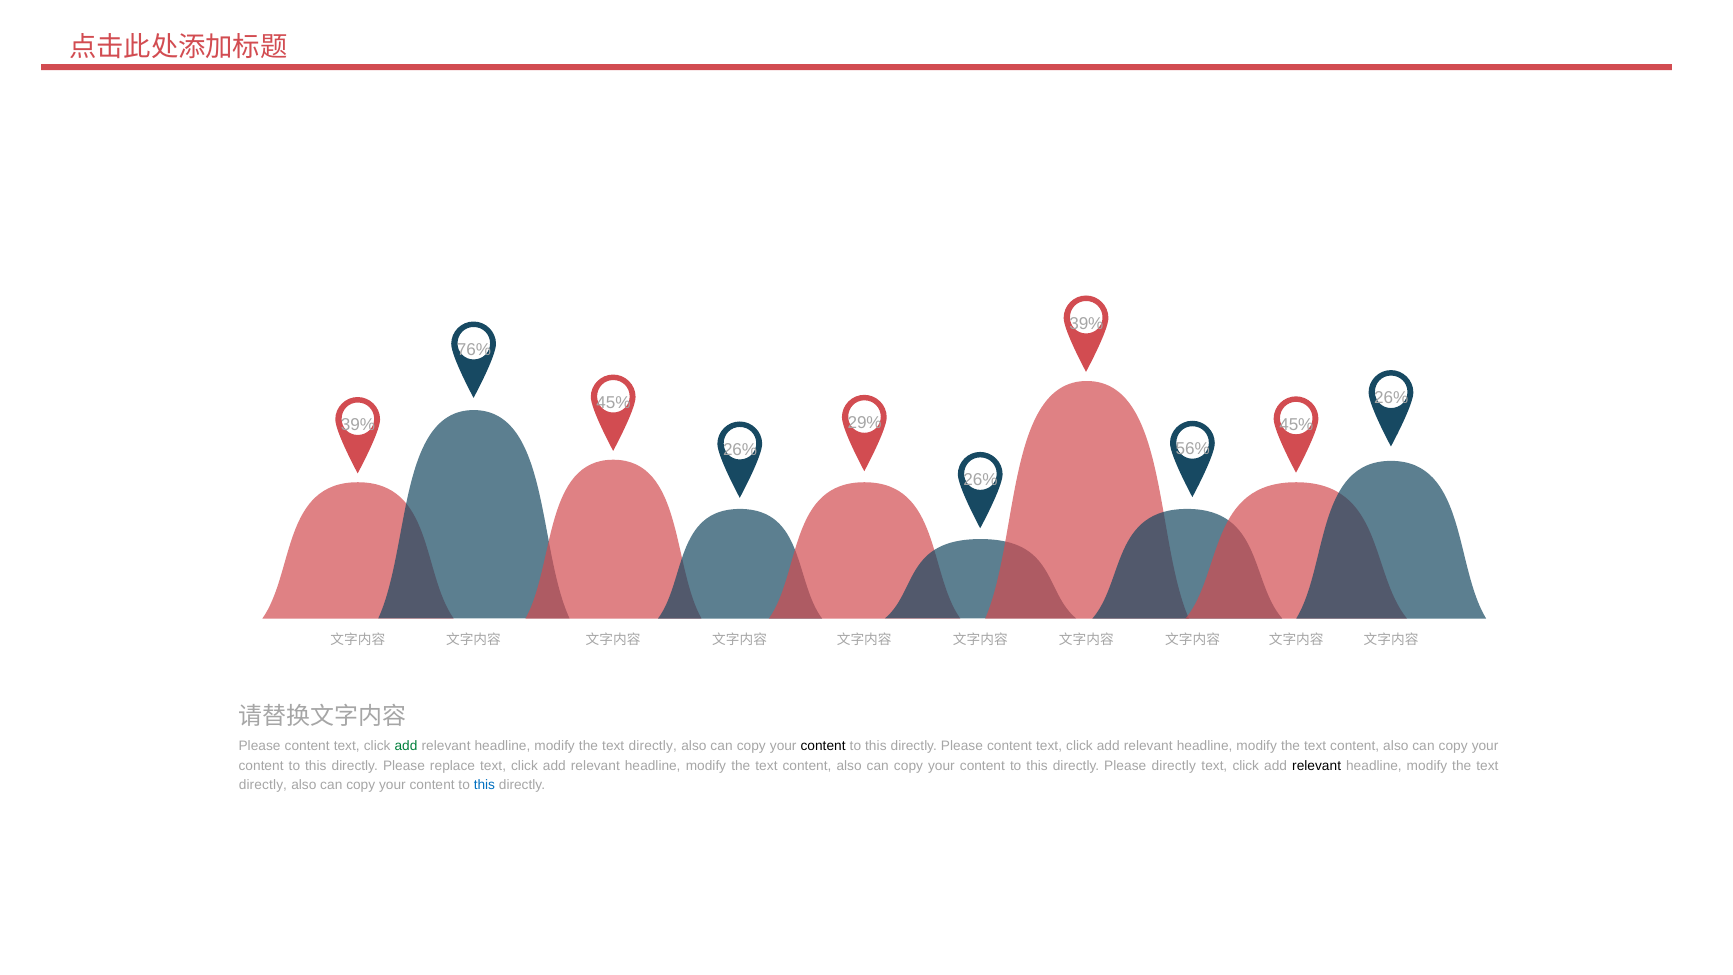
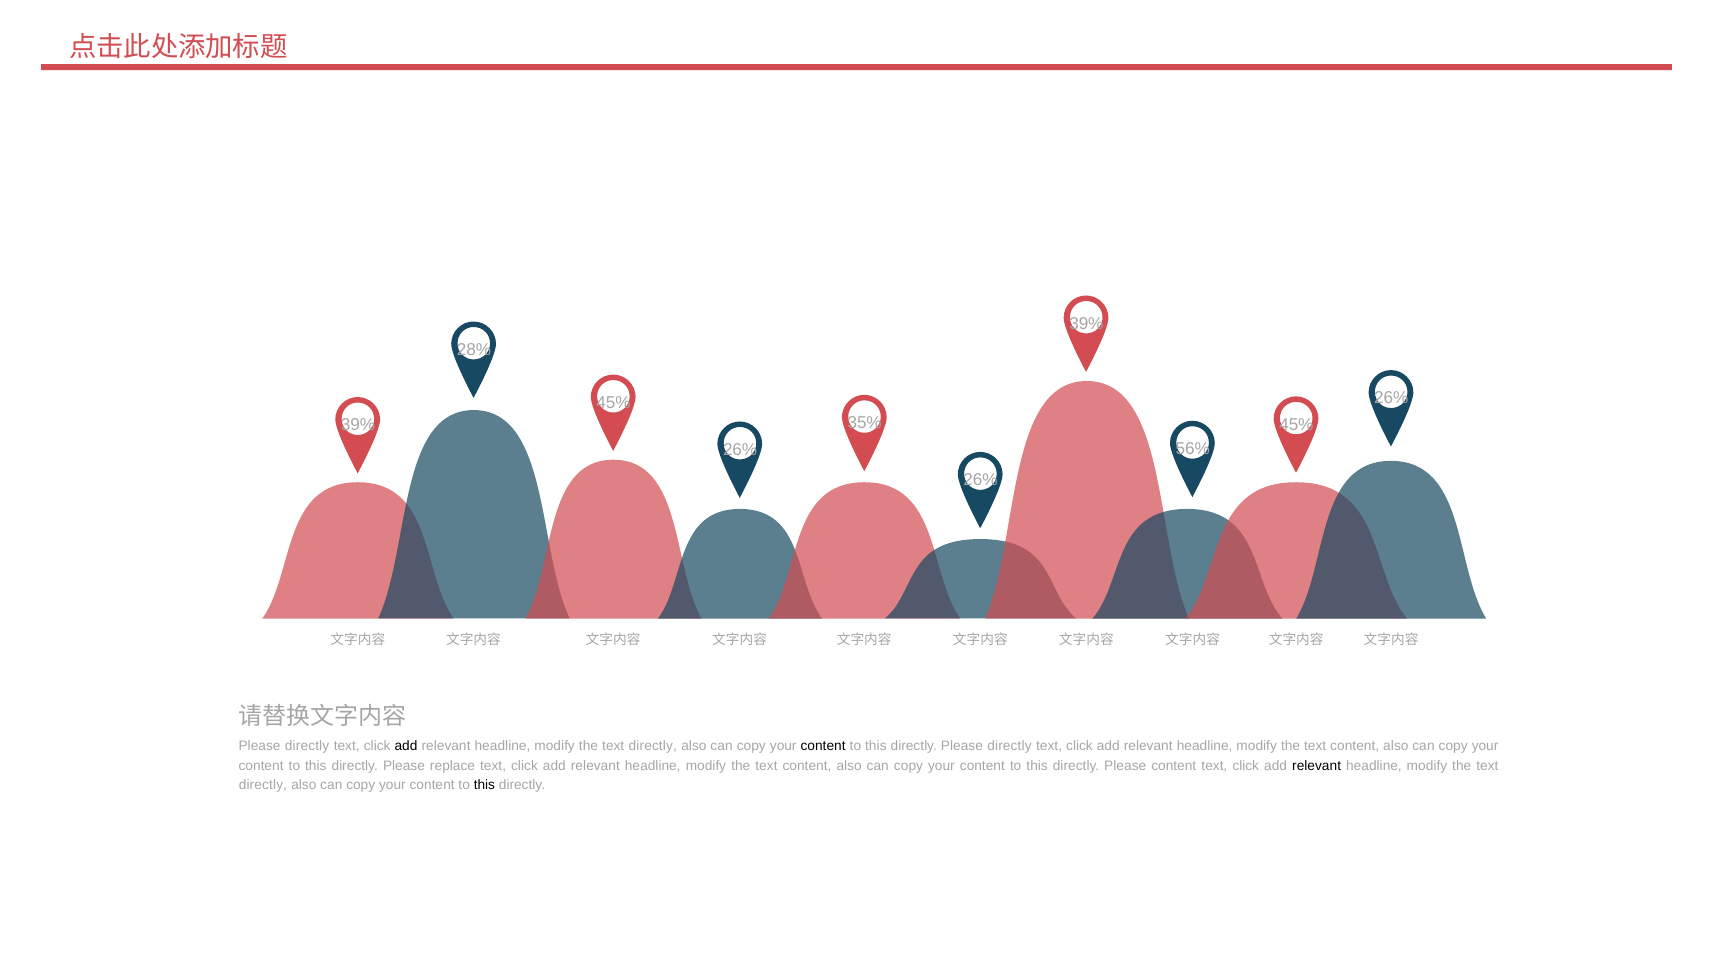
76%: 76% -> 28% (474, 349)
29%: 29% -> 35% (865, 423)
content: content -> directly (307, 746)
add colour: green -> black (406, 746)
directly Please content: content -> directly (1009, 746)
Please directly: directly -> content (1174, 765)
this colour: blue -> black (484, 785)
